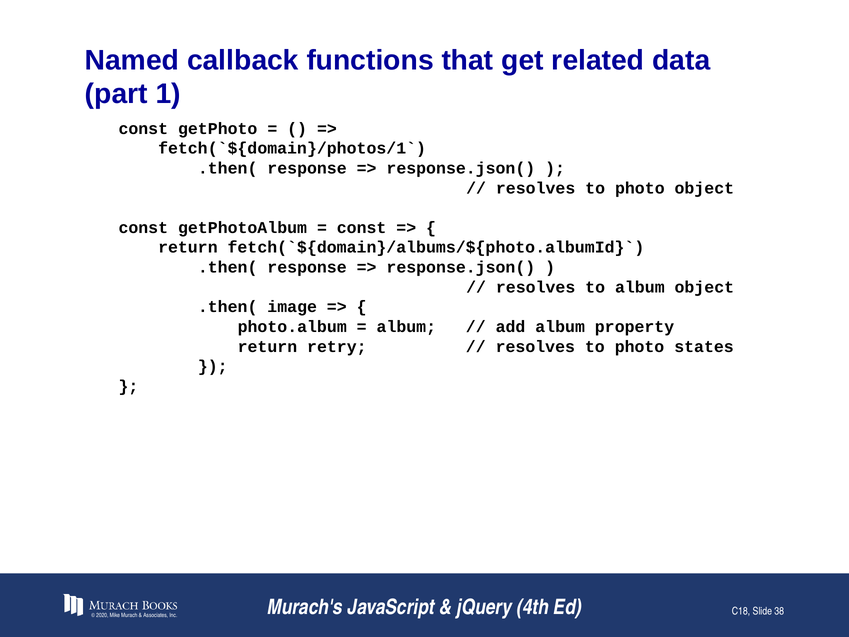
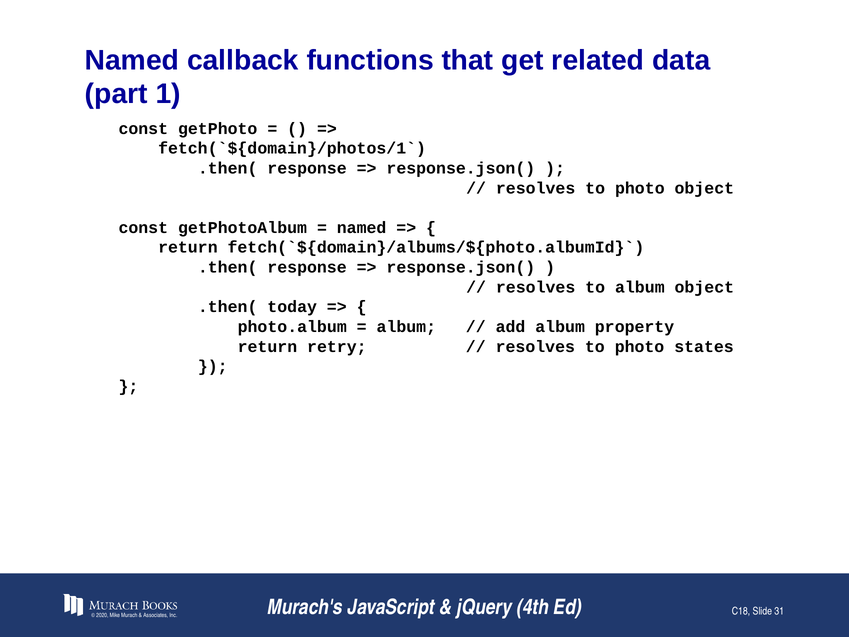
const: const -> named (362, 228)
image: image -> today (292, 307)
38: 38 -> 31 (779, 611)
